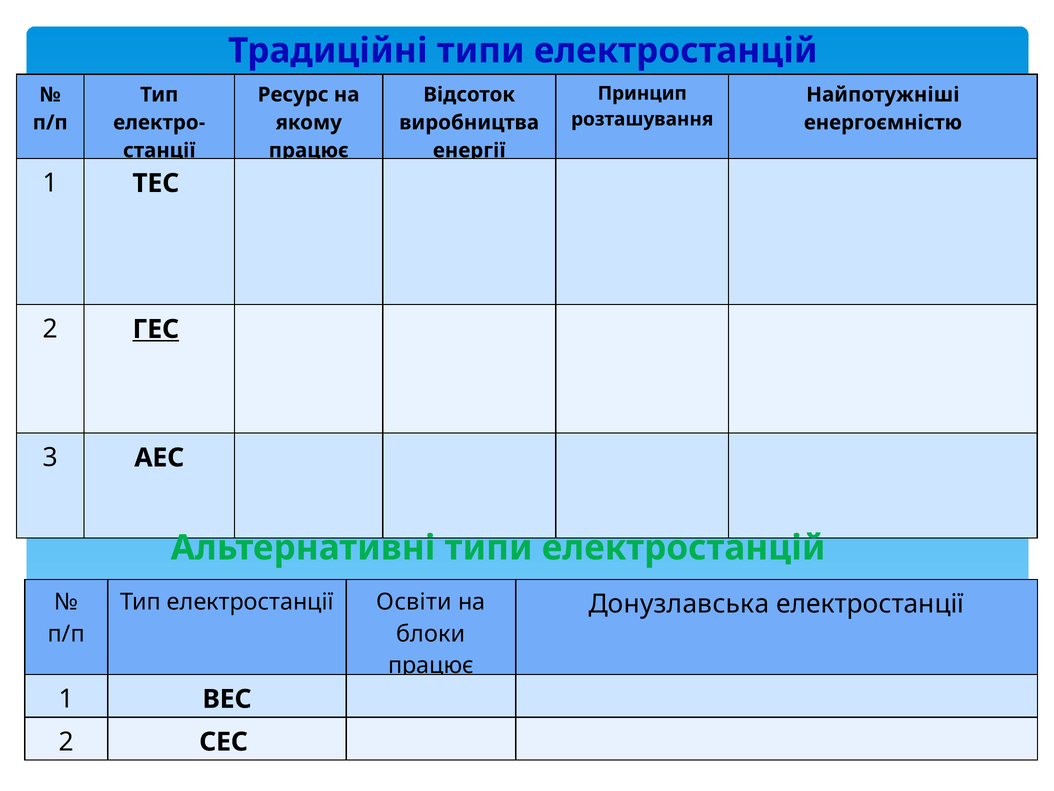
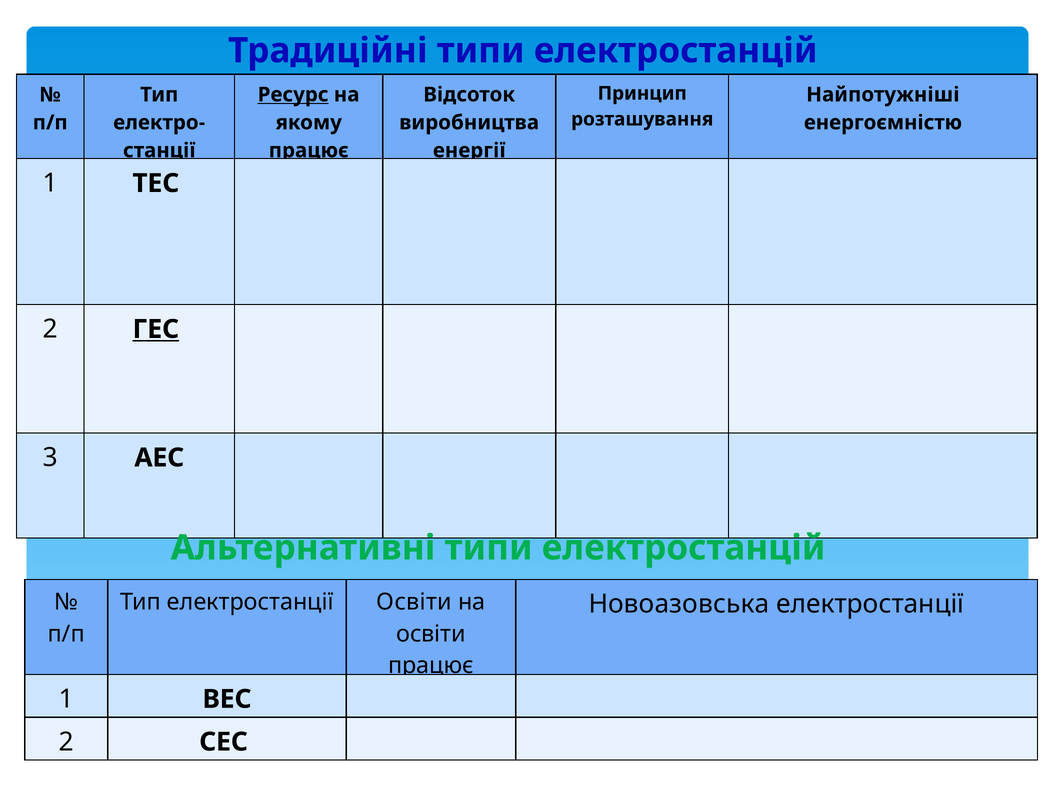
Ресурс underline: none -> present (293, 95)
Донузлавська: Донузлавська -> Новоазовська (679, 604)
блоки: блоки -> освіти (431, 633)
